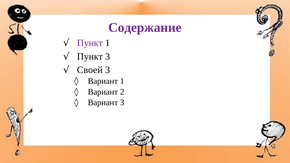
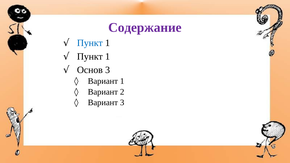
Пункт colour: purple -> blue (90, 43)
3: 3 -> 1 (108, 56)
Своей: Своей -> Основ (90, 70)
